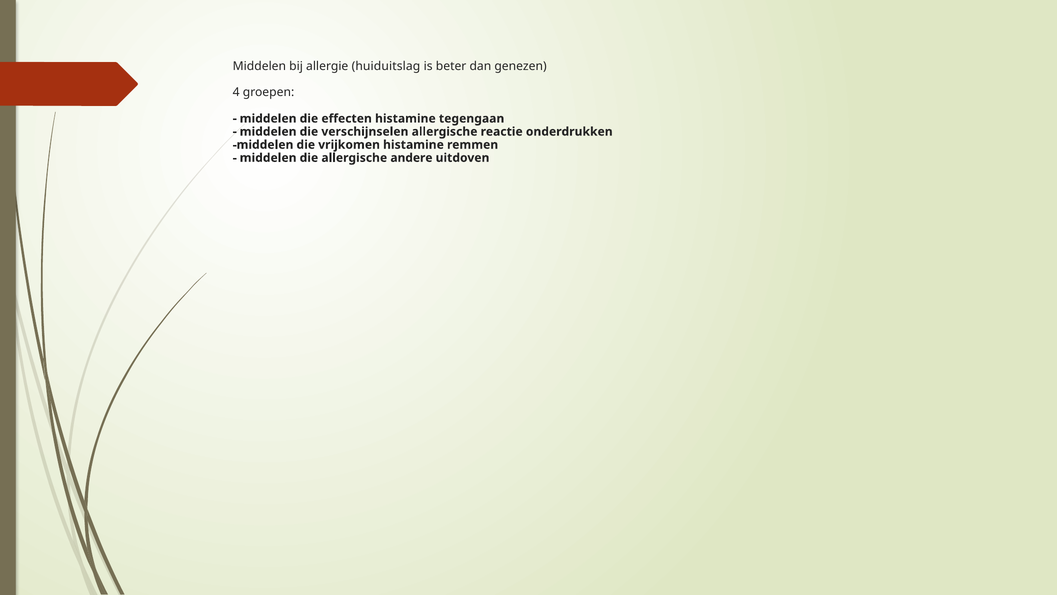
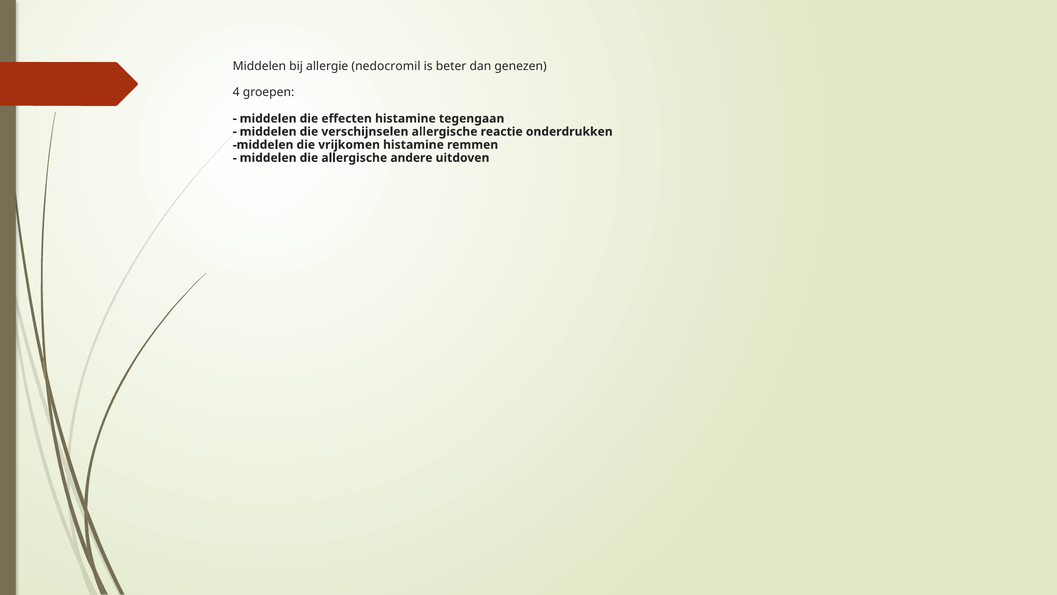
huiduitslag: huiduitslag -> nedocromil (386, 66)
